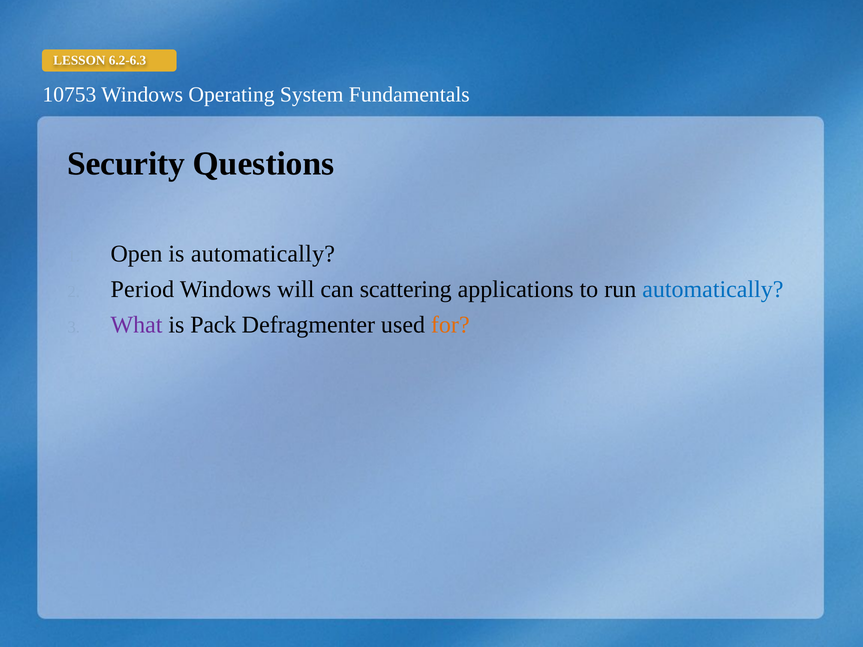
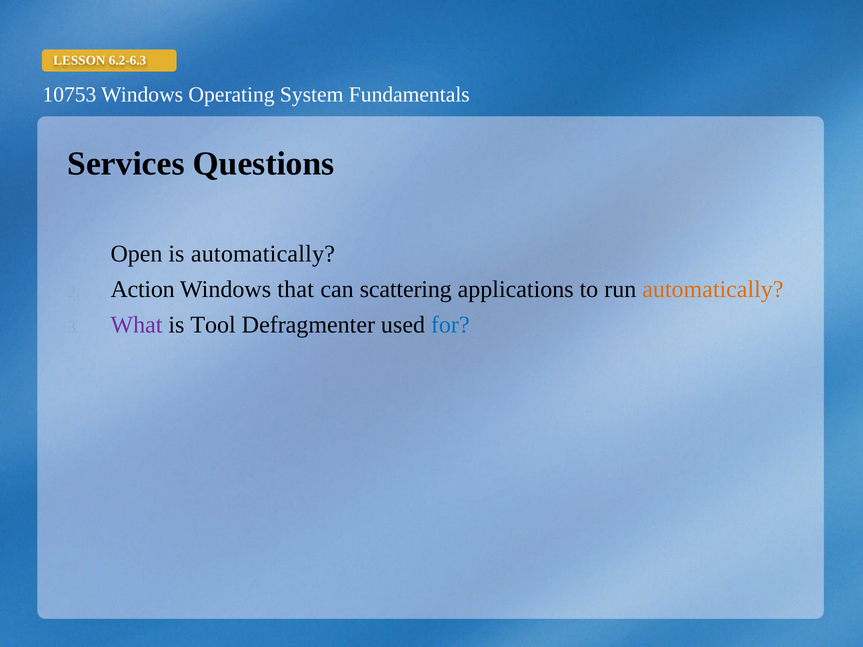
Security: Security -> Services (126, 164)
Period: Period -> Action (143, 289)
will: will -> that (296, 289)
automatically colour: blue -> orange (713, 289)
Pack: Pack -> Tool (213, 325)
for colour: orange -> blue (450, 325)
